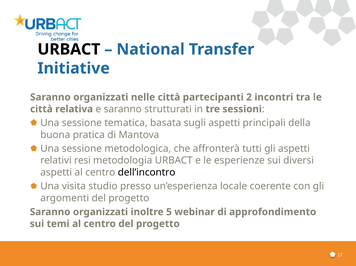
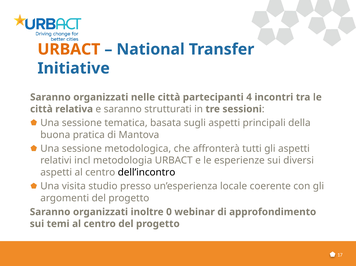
URBACT colour: black -> orange (69, 49)
2: 2 -> 4 (249, 97)
resi: resi -> incl (82, 161)
5: 5 -> 0 (169, 212)
